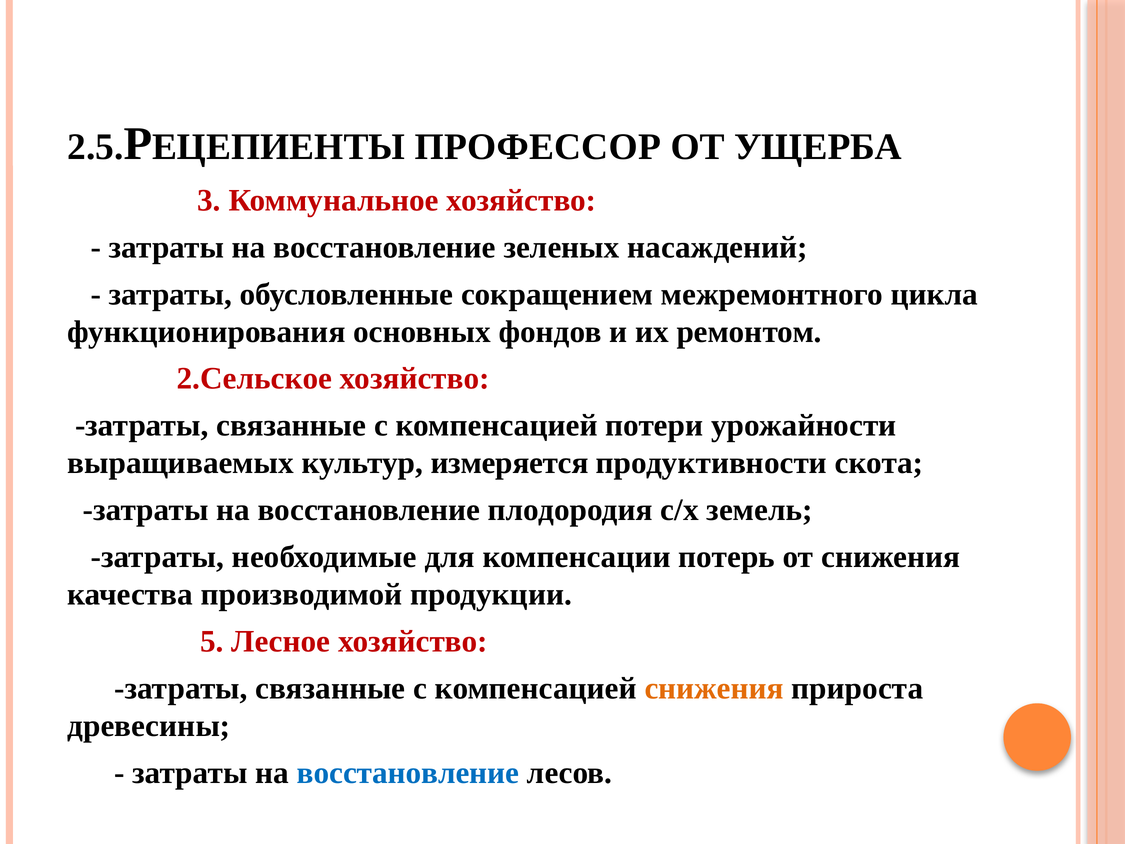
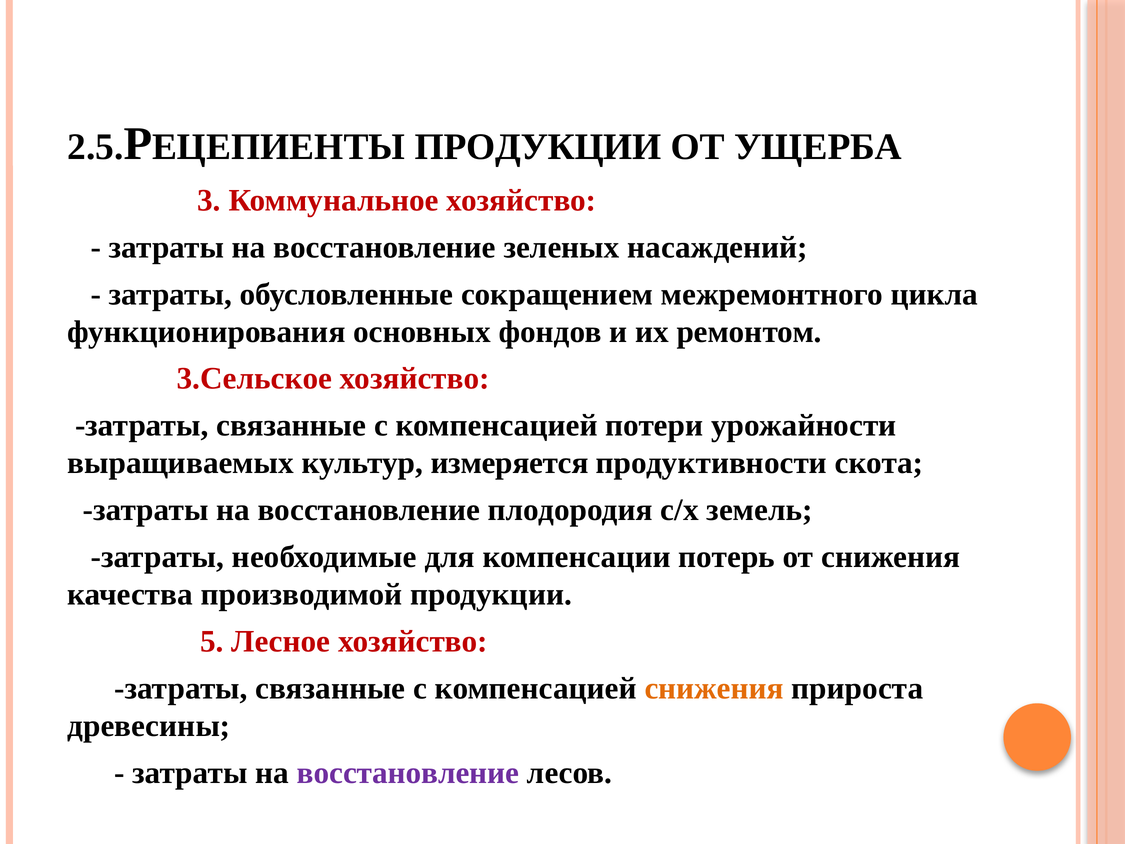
ПРОФЕССОР: ПРОФЕССОР -> ПРОДУКЦИИ (538, 147)
2.Сельское: 2.Сельское -> 3.Сельское (254, 379)
восстановление colour: blue -> purple (408, 772)
